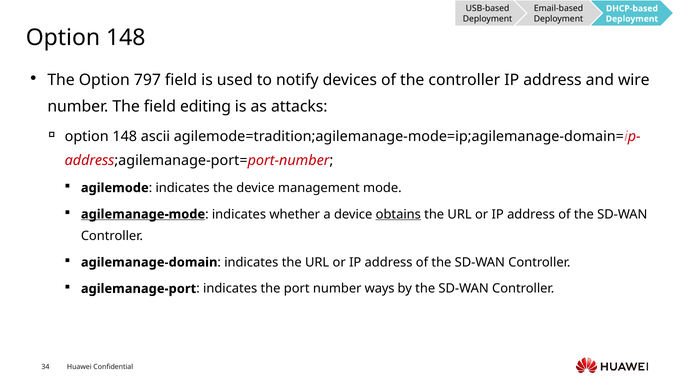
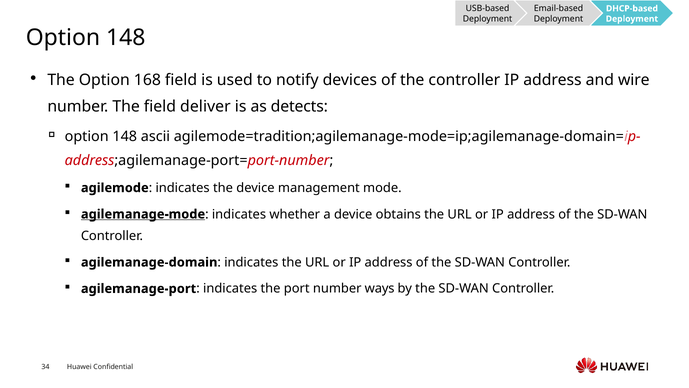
797: 797 -> 168 (147, 80)
editing: editing -> deliver (205, 106)
attacks: attacks -> detects (299, 106)
obtains underline: present -> none (398, 214)
